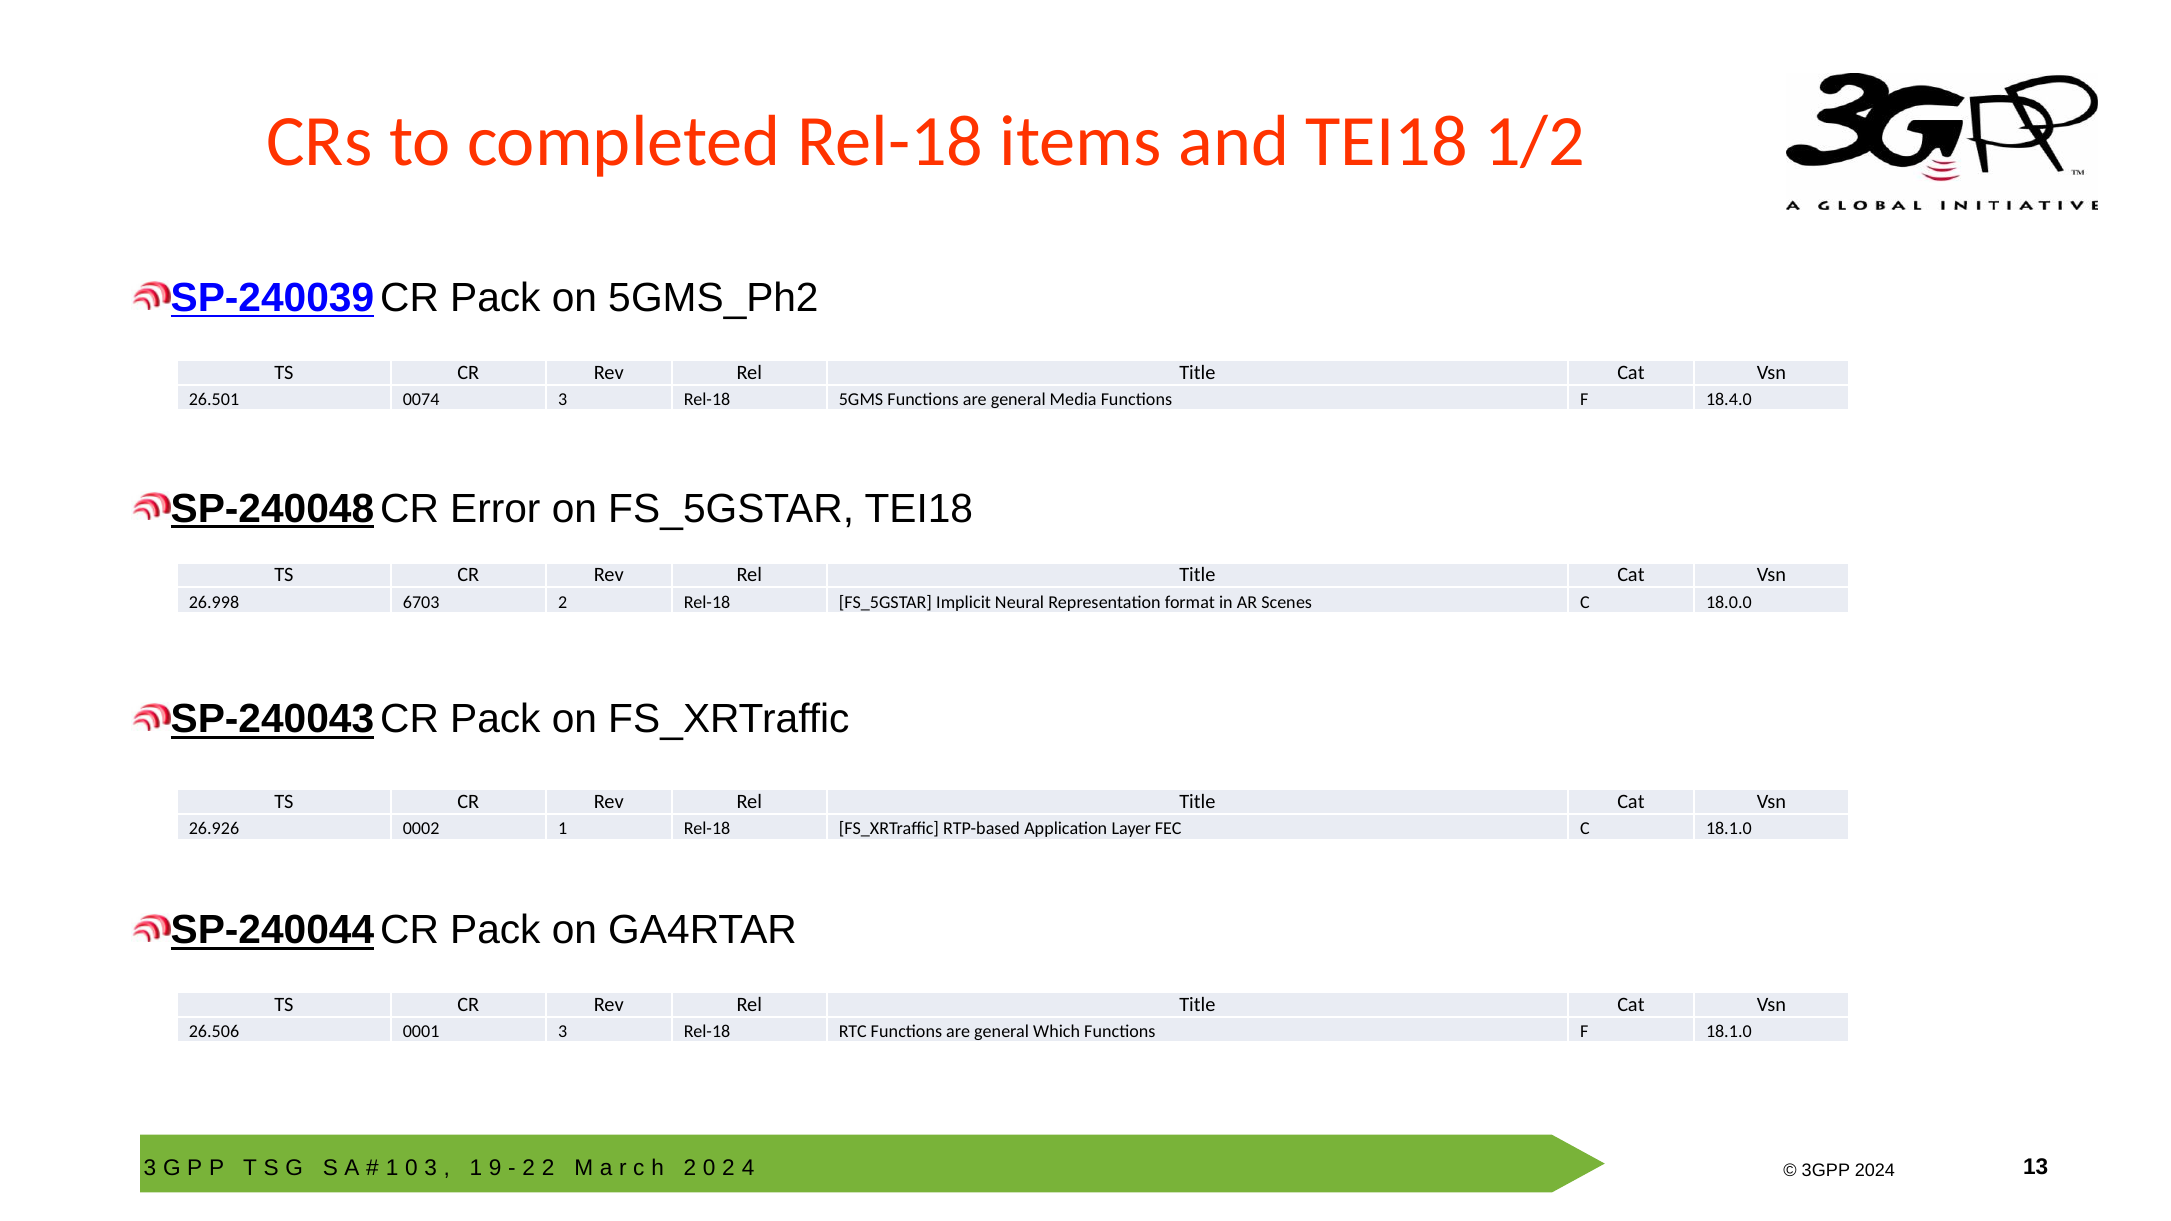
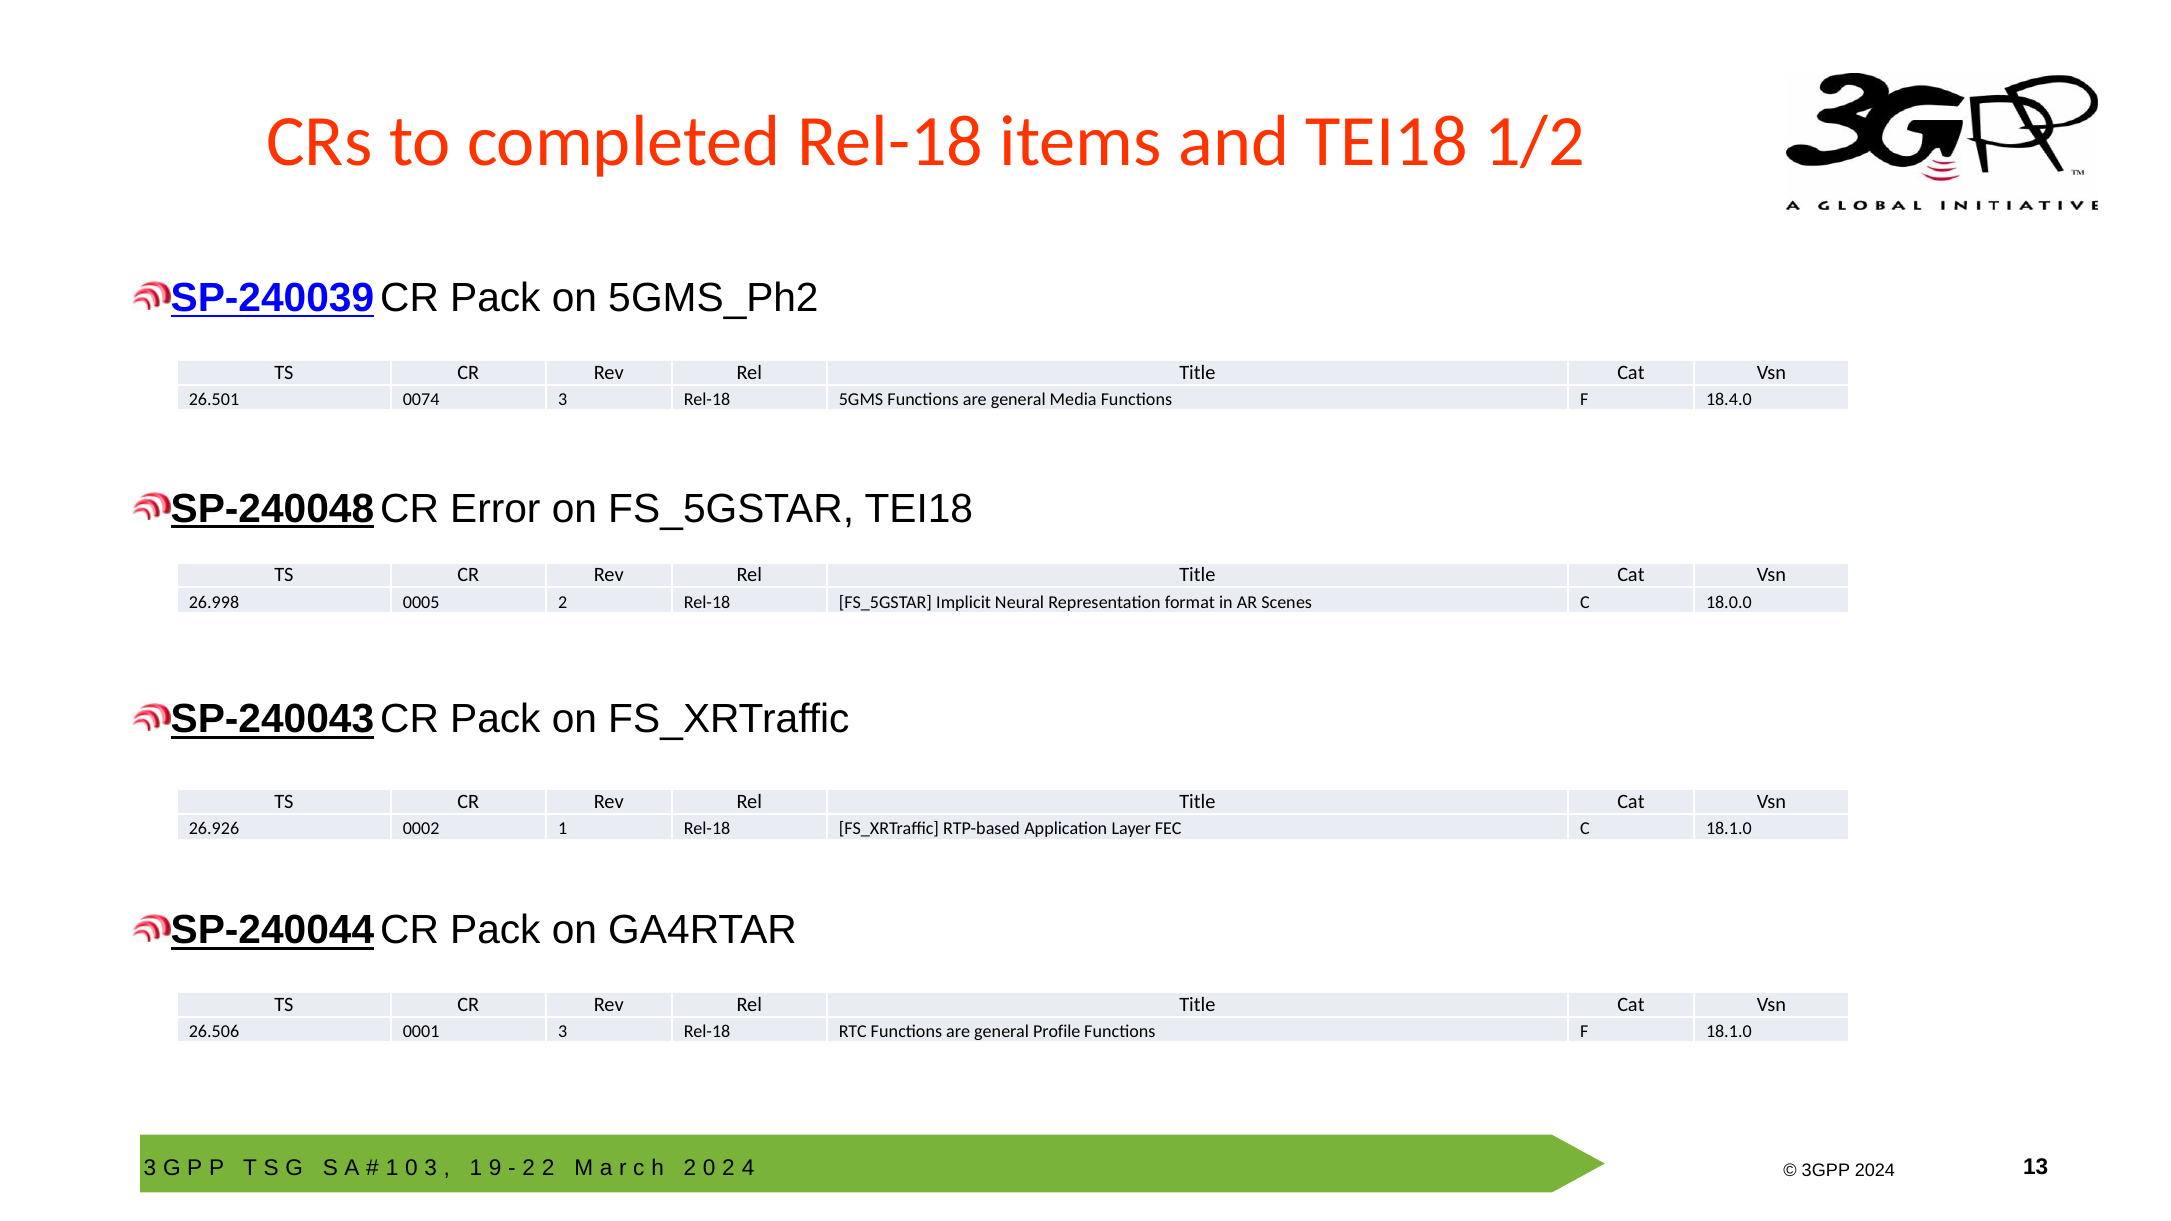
6703: 6703 -> 0005 (421, 602)
Which: Which -> Profile (1057, 1032)
